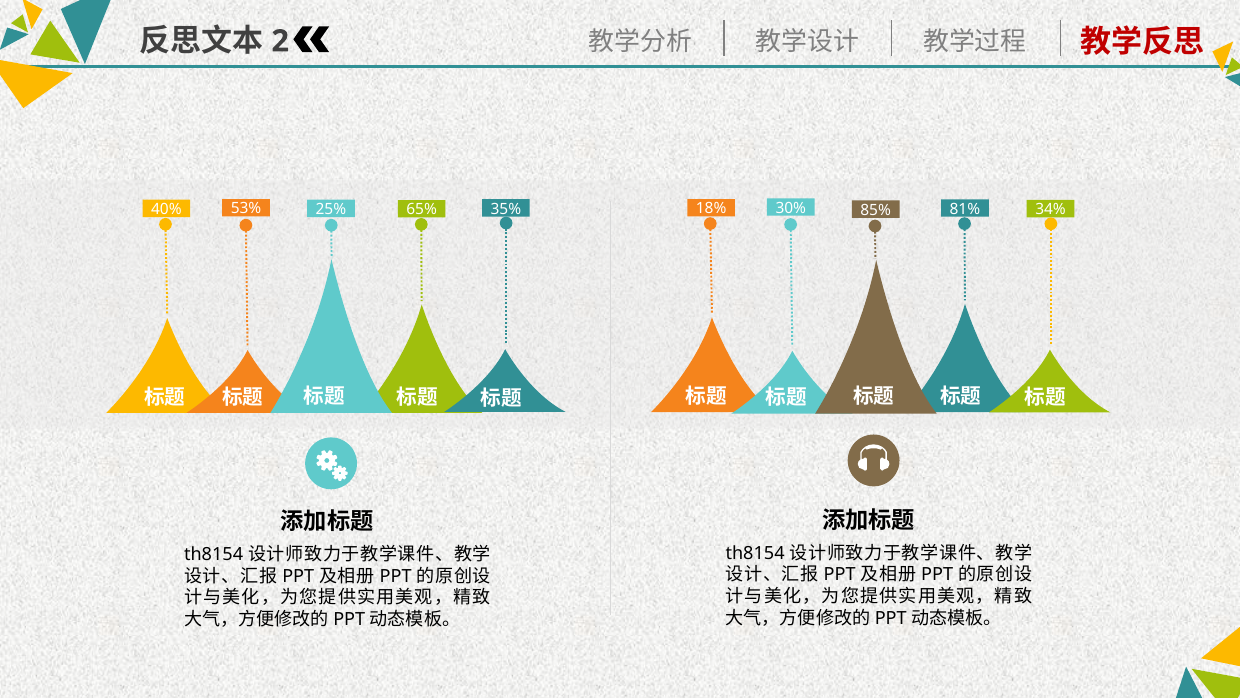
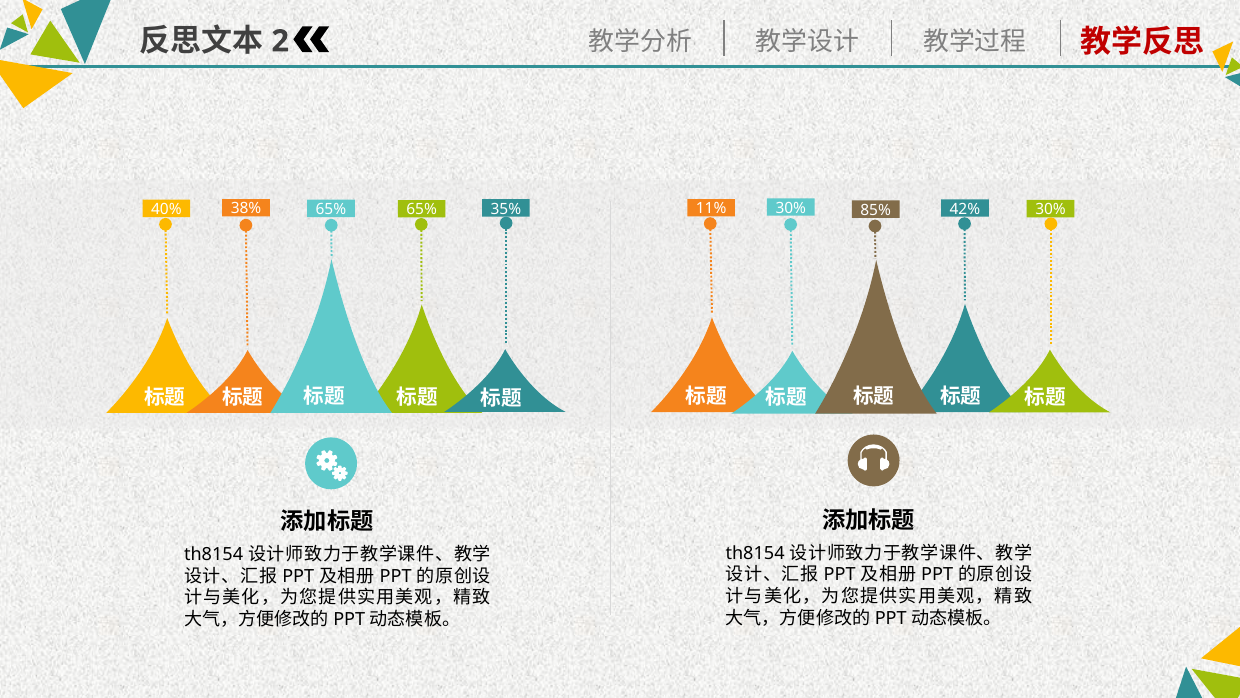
18%: 18% -> 11% (711, 209)
81%: 81% -> 42% (965, 209)
25%: 25% -> 65% (331, 209)
53%: 53% -> 38% (246, 209)
85% 34%: 34% -> 30% (1051, 210)
